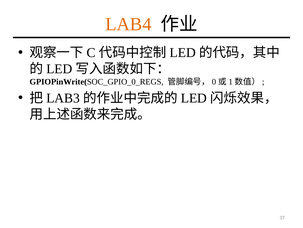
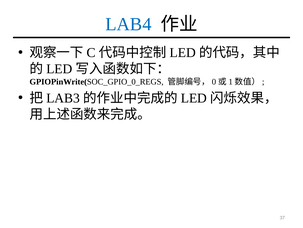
LAB4 colour: orange -> blue (128, 24)
